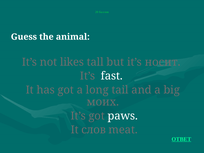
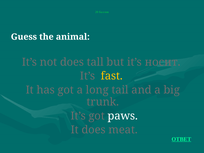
not likes: likes -> does (72, 62)
fast colour: white -> yellow (112, 76)
моих: моих -> trunk (103, 102)
It слов: слов -> does (94, 130)
